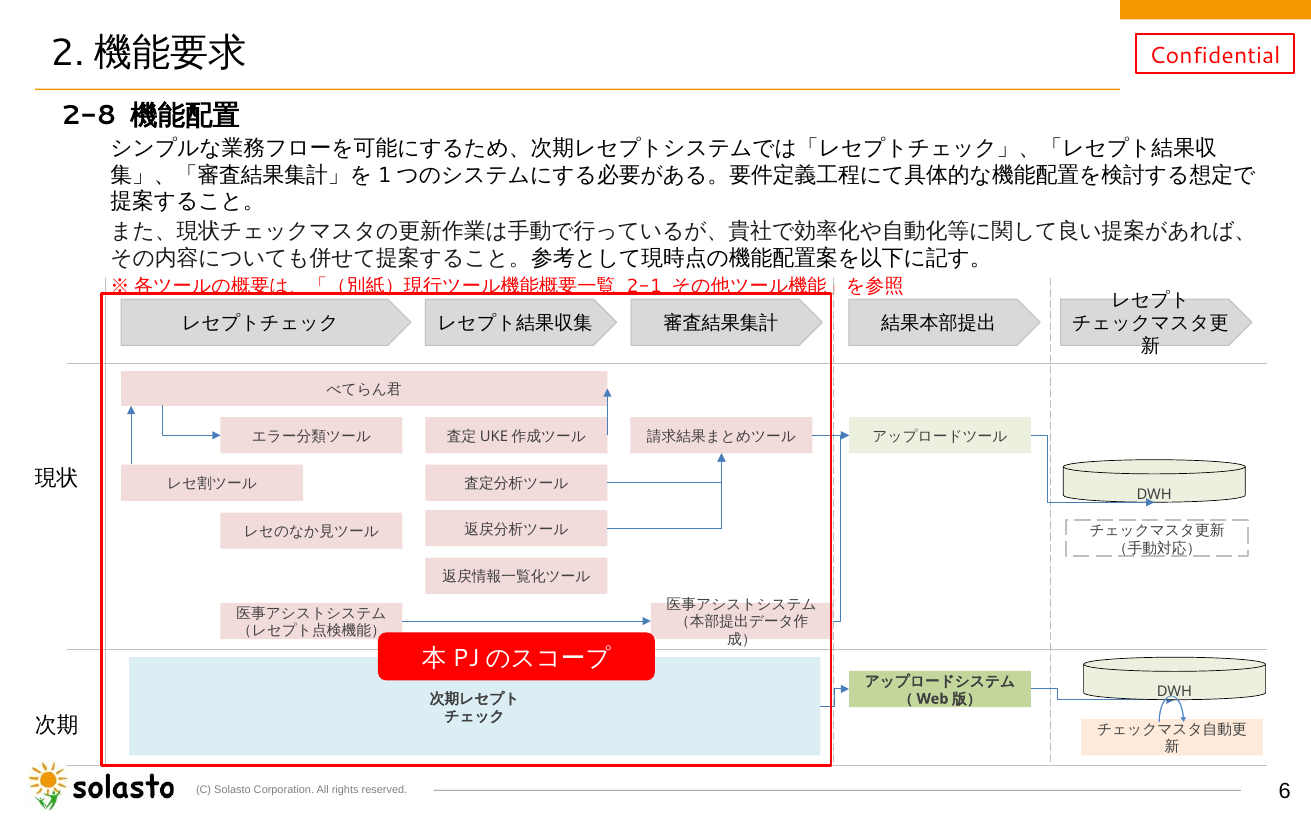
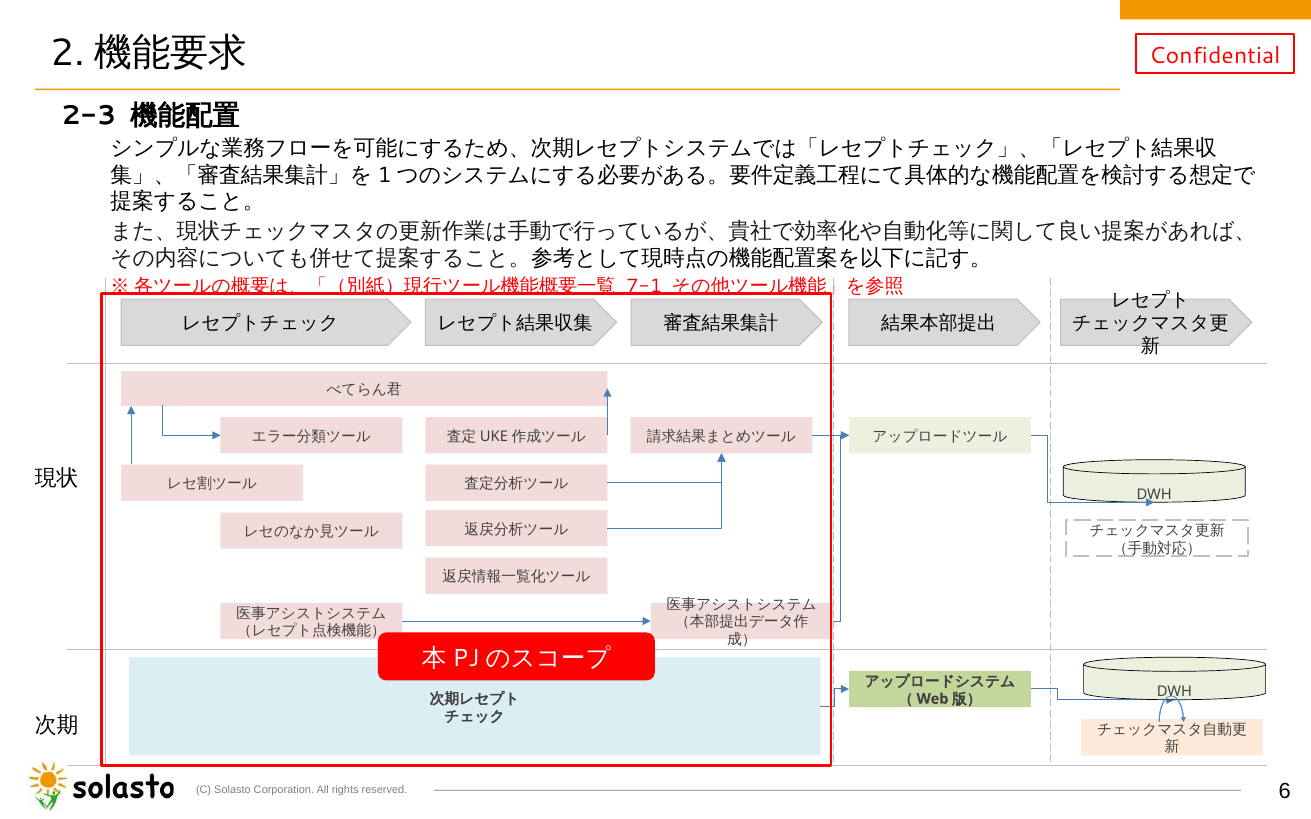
2-8: 2-8 -> 2-3 (89, 115)
2-1: 2-1 -> 7-1 (644, 286)
